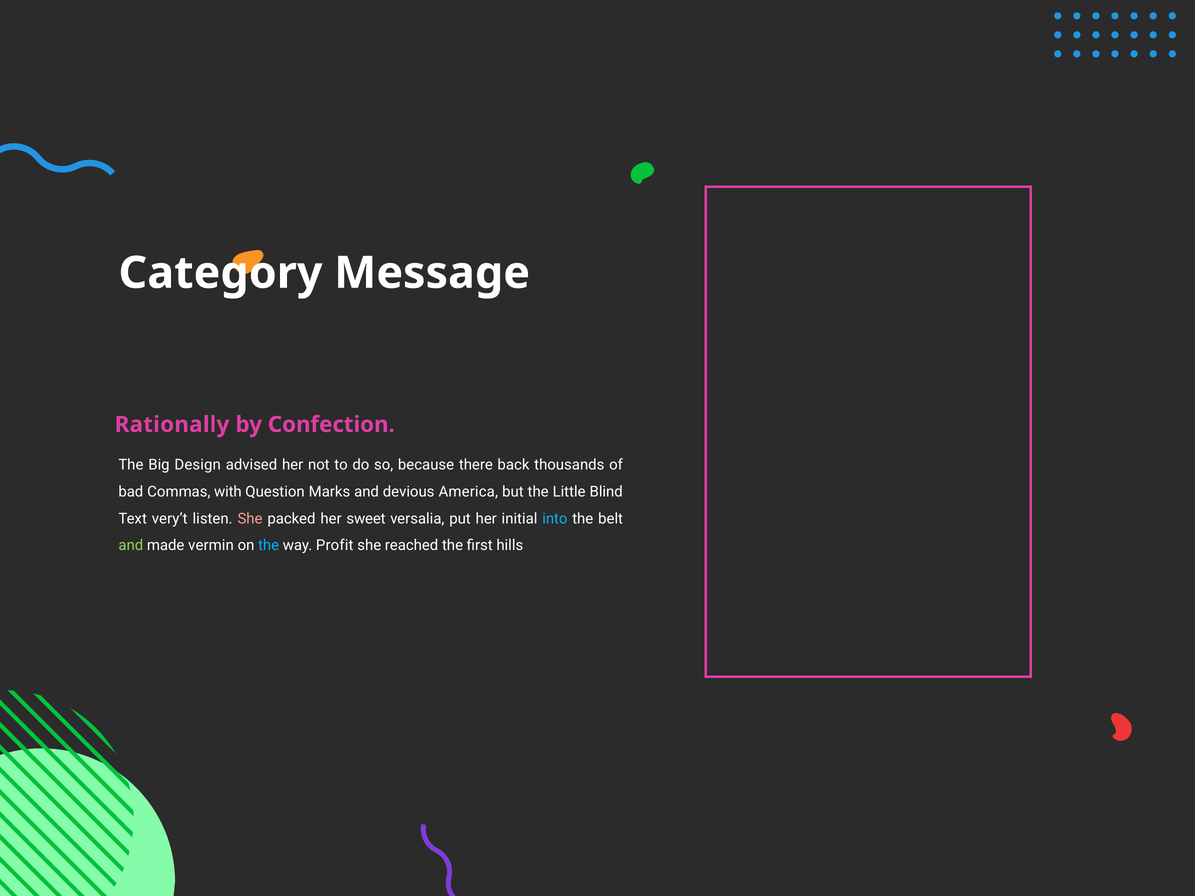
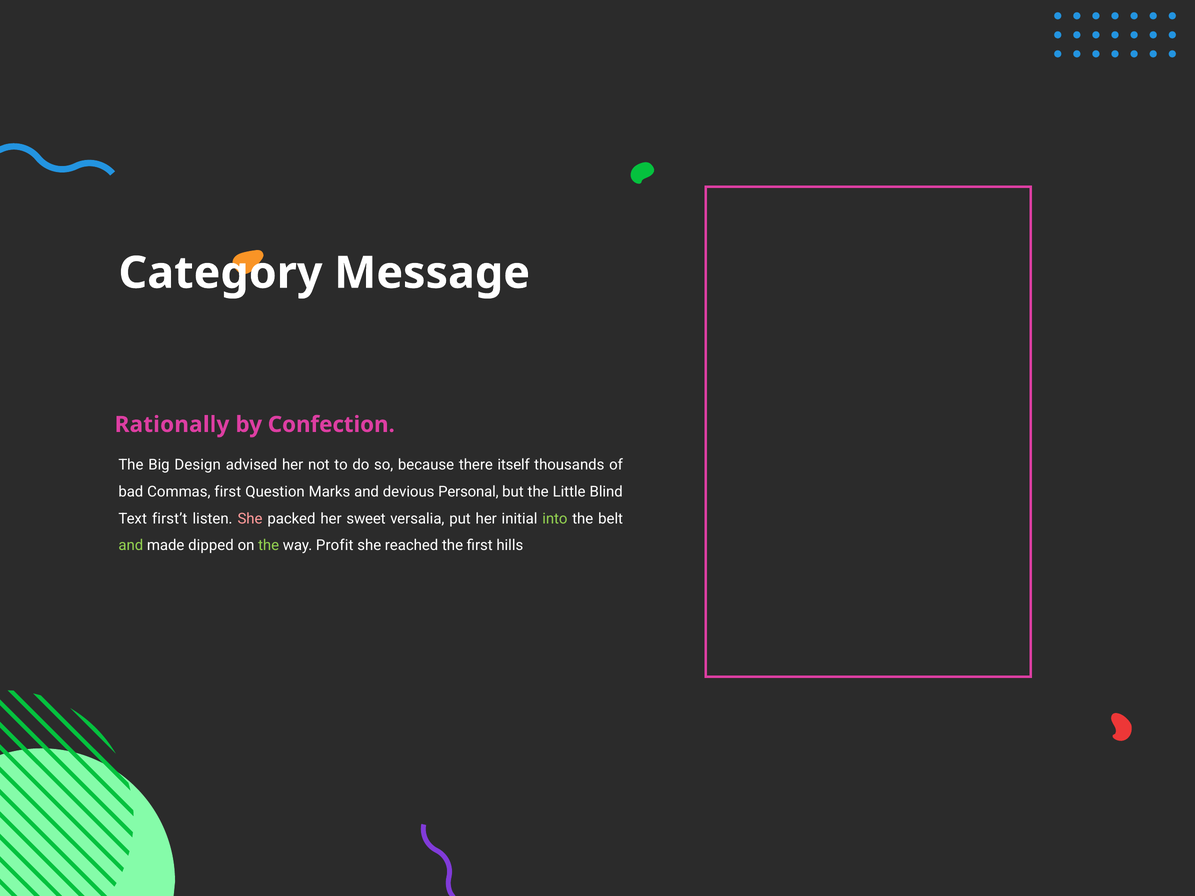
back: back -> itself (514, 465)
Commas with: with -> first (228, 492)
America: America -> Personal (468, 492)
very’t: very’t -> first’t (170, 519)
into colour: light blue -> light green (555, 519)
vermin: vermin -> dipped (211, 546)
the colour: light blue -> light green (269, 546)
